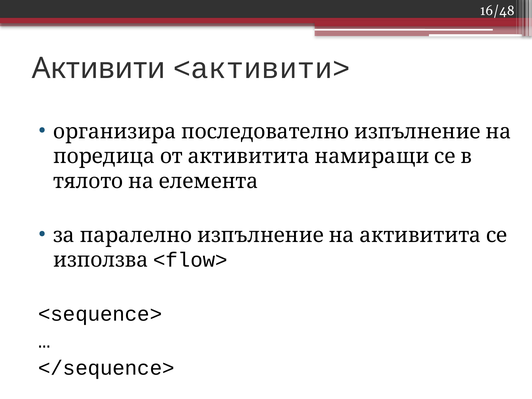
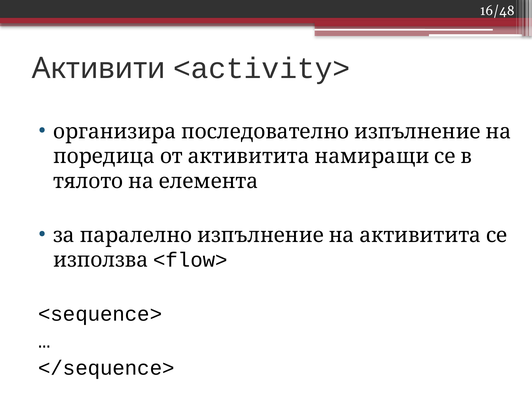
<активити>: <активити> -> <activity> (262, 69)
